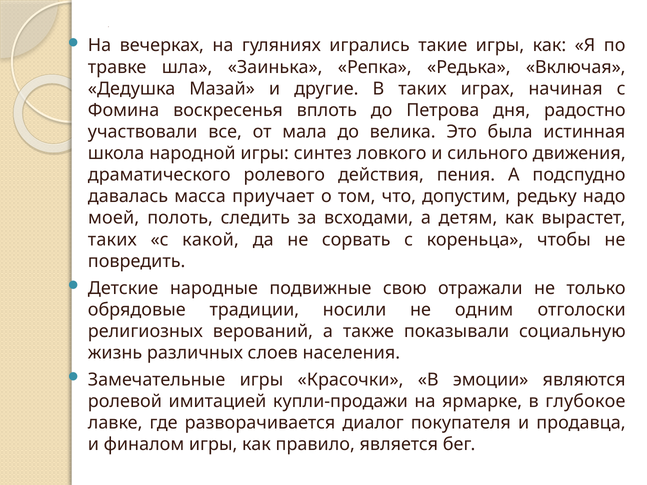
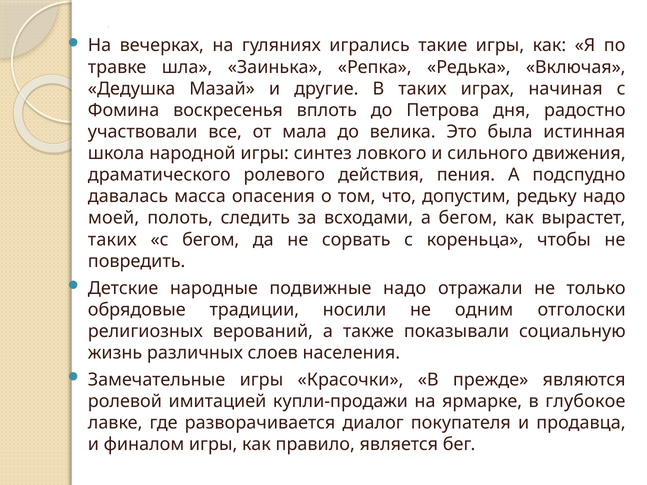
приучает: приучает -> опасения (273, 197)
а детям: детям -> бегом (468, 218)
с какой: какой -> бегом (211, 240)
подвижные свою: свою -> надо (405, 288)
эмоции: эмоции -> прежде (491, 380)
